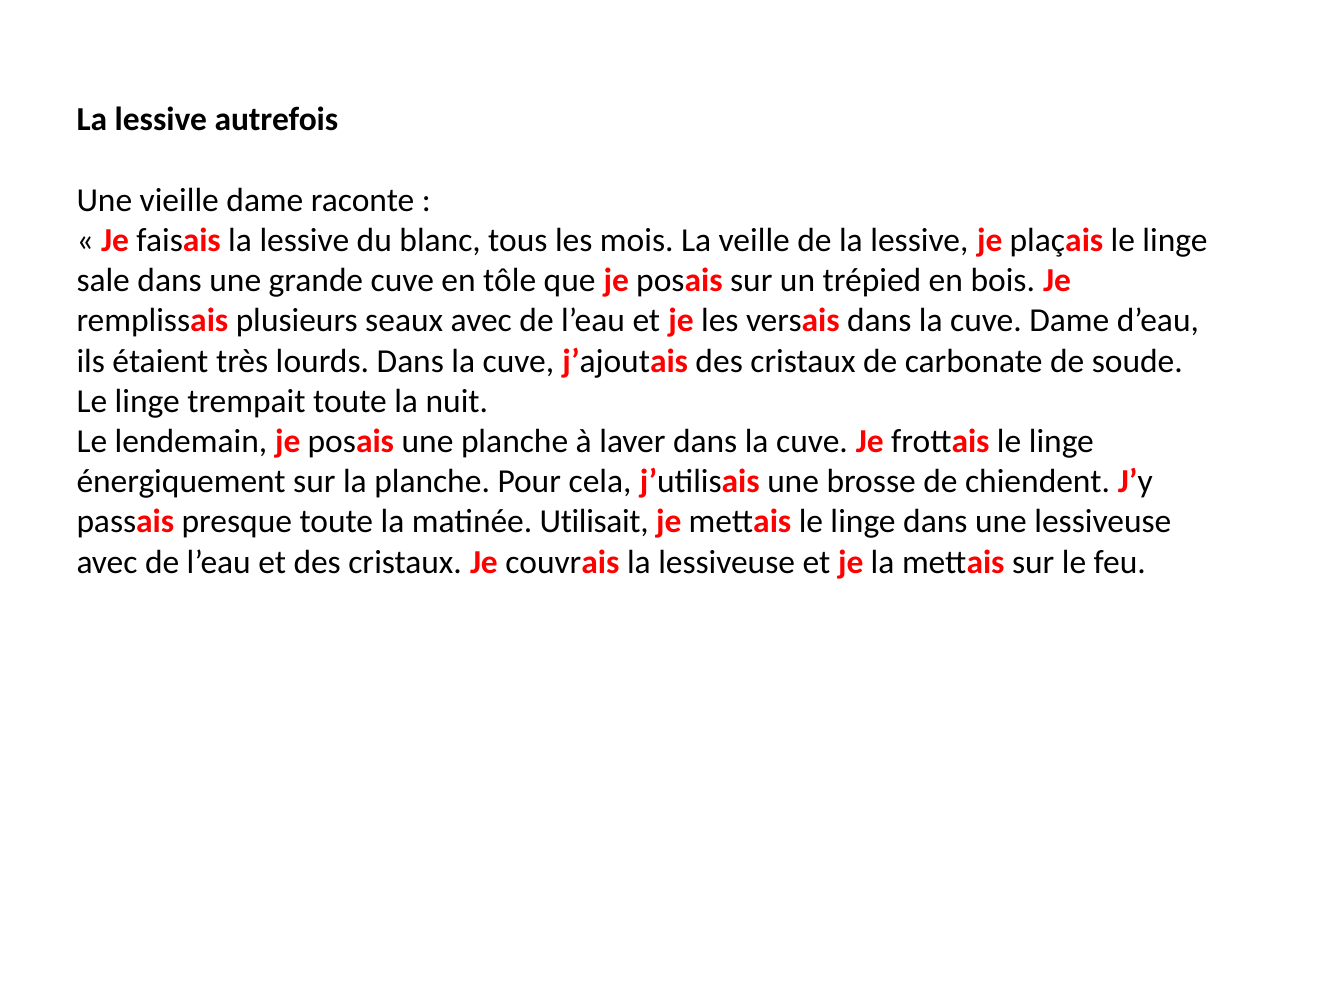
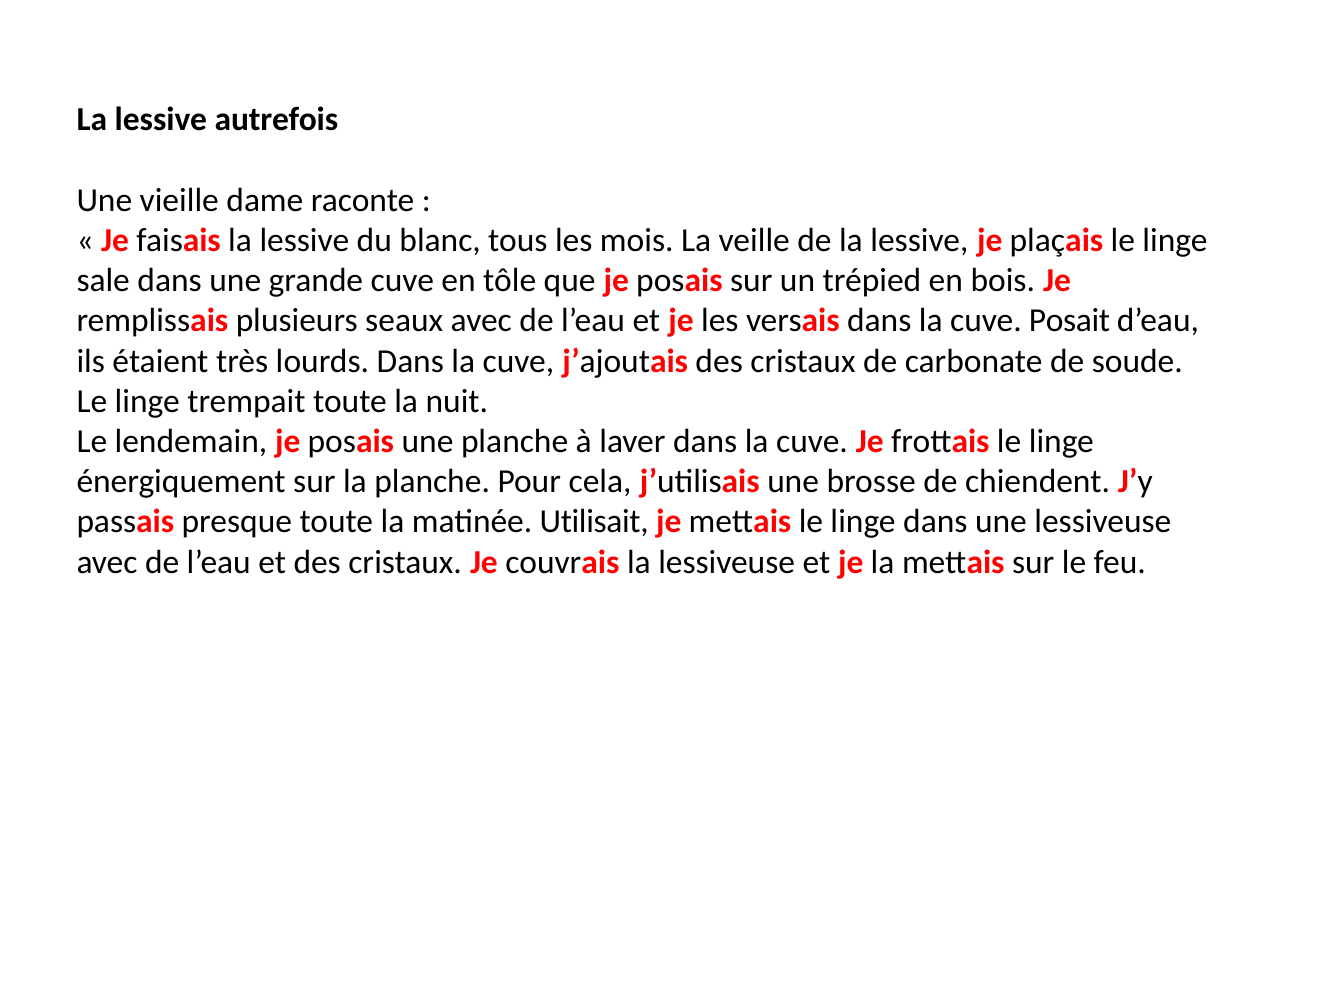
cuve Dame: Dame -> Posait (1069, 321)
